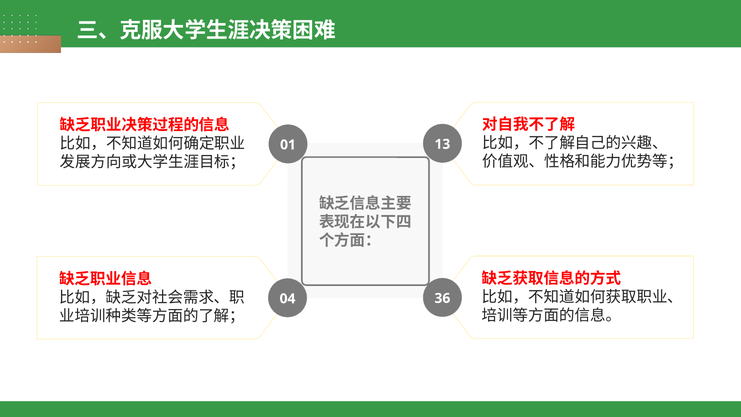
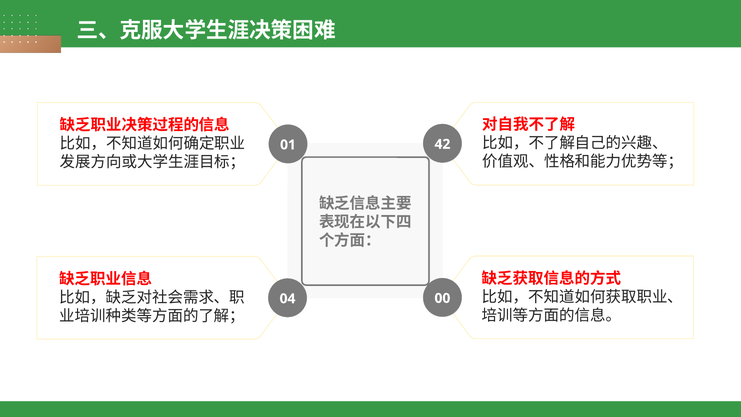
13: 13 -> 42 (442, 144)
36: 36 -> 00 (442, 298)
